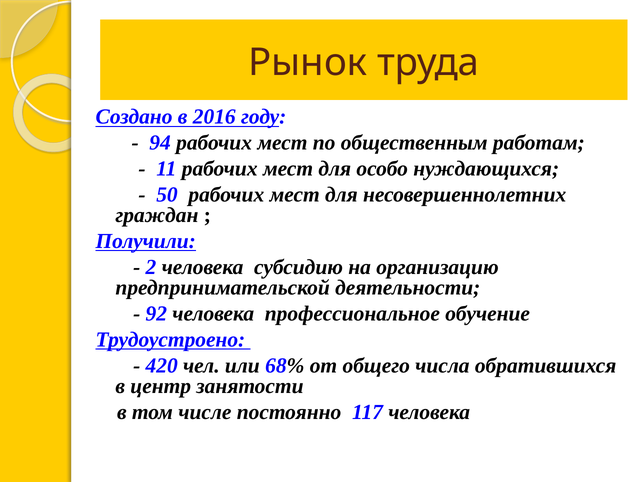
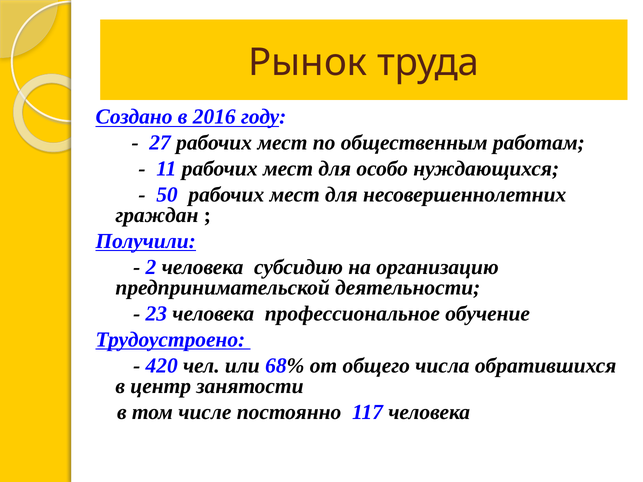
94: 94 -> 27 (160, 143)
92: 92 -> 23 (156, 314)
